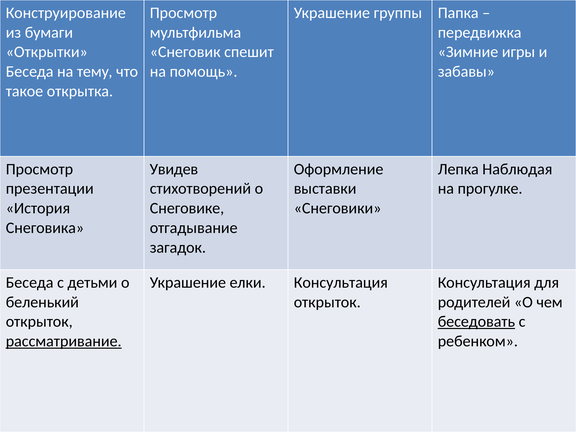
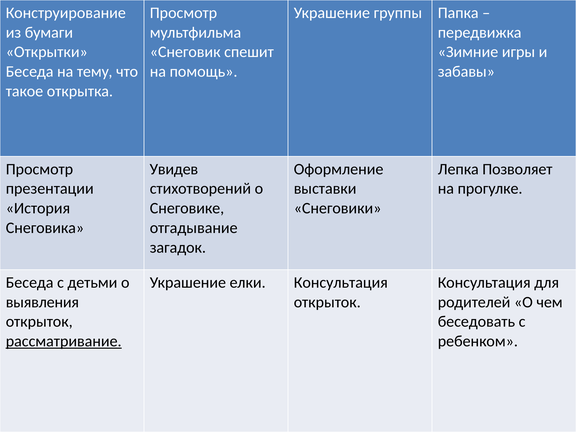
Наблюдая: Наблюдая -> Позволяет (517, 169)
беленький: беленький -> выявления (42, 302)
беседовать underline: present -> none (476, 322)
